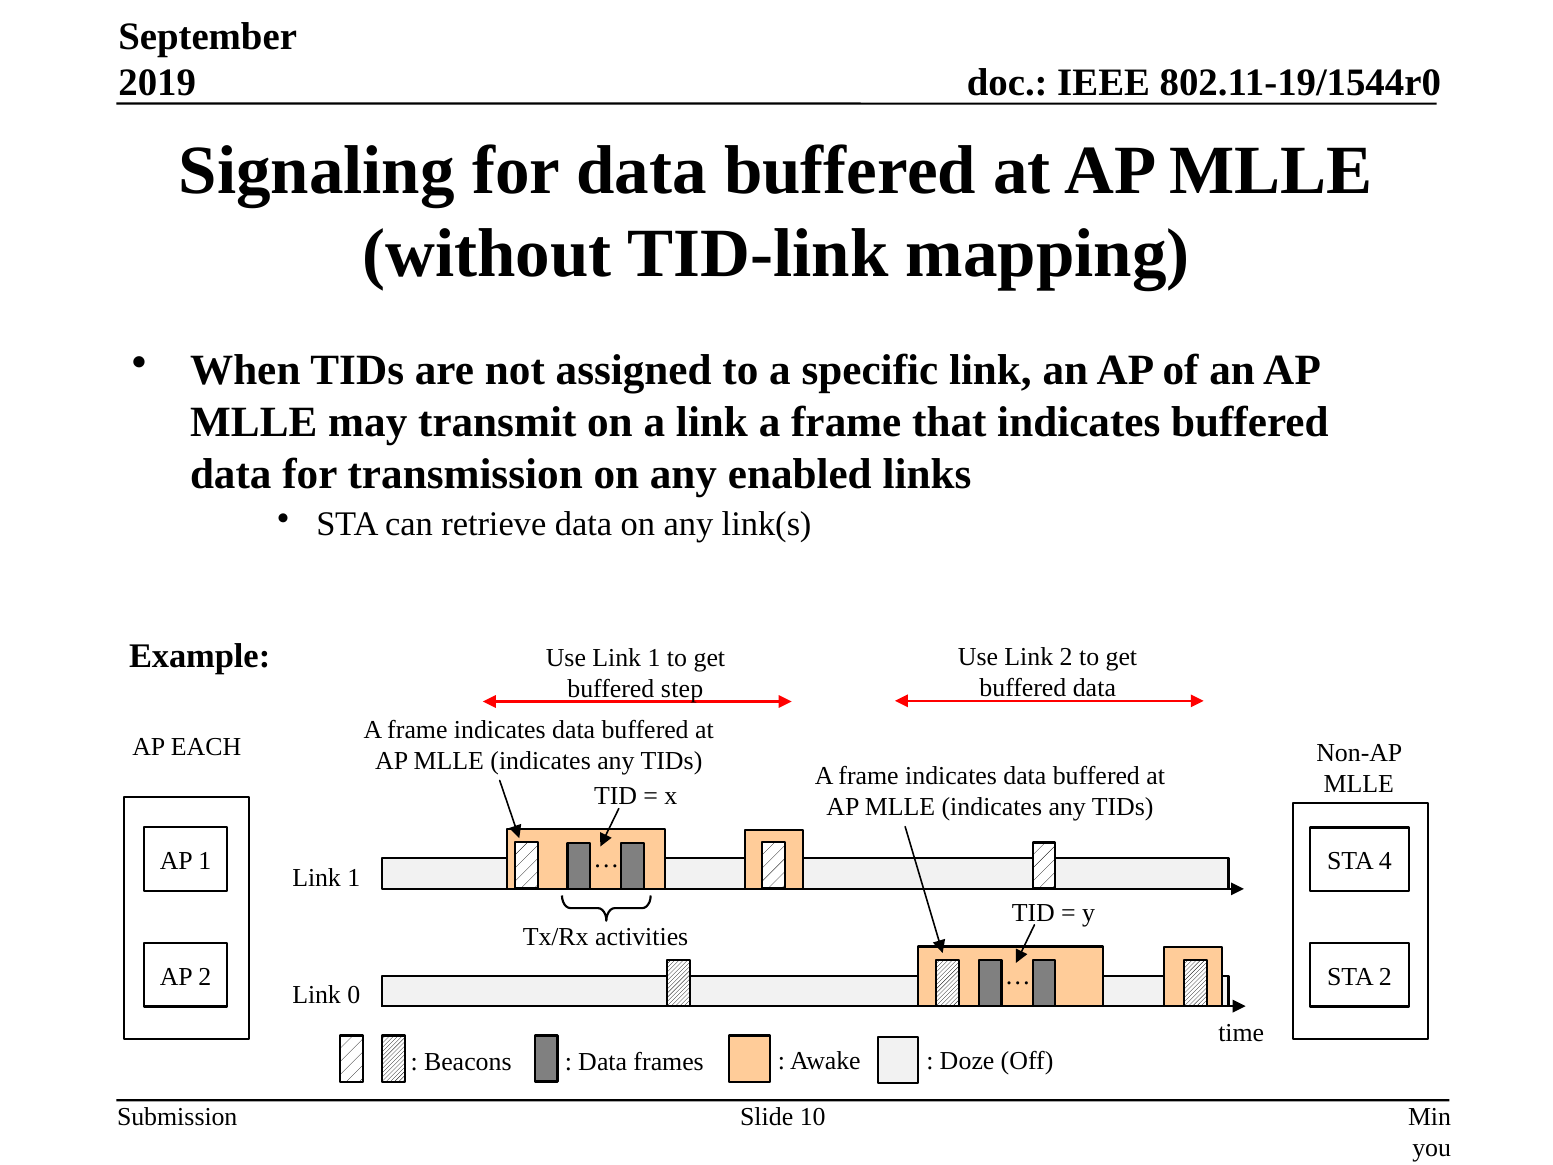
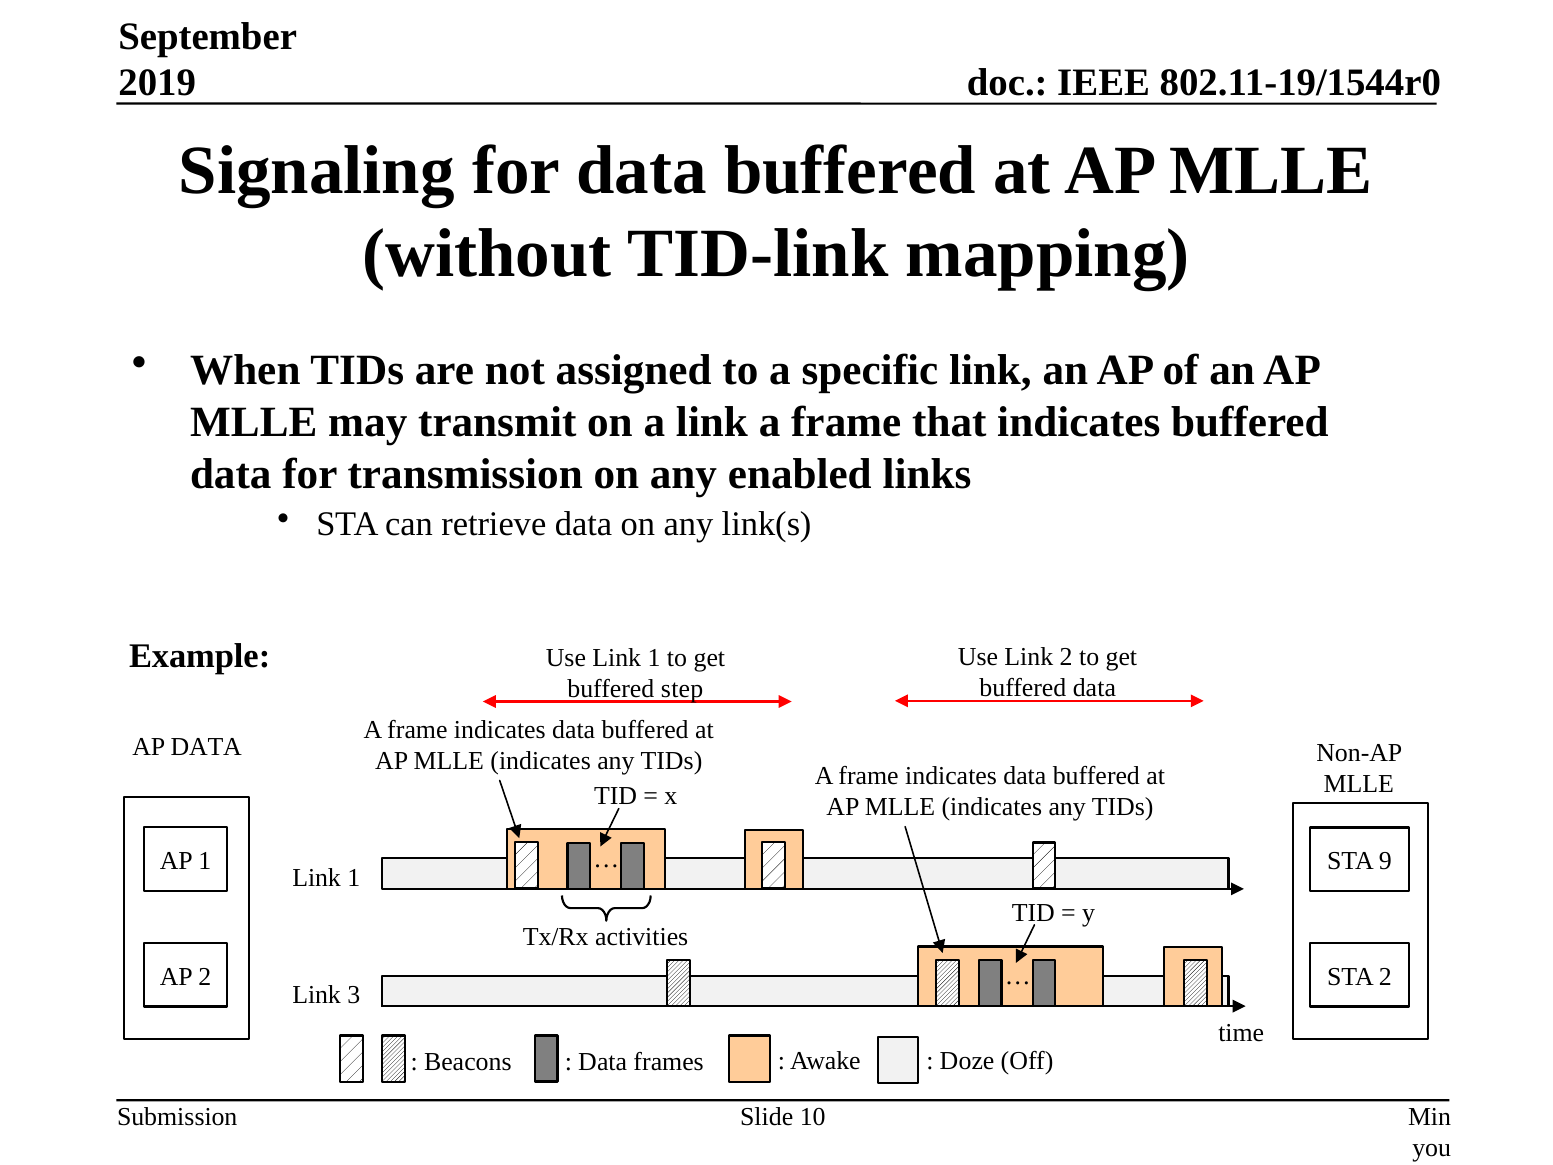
AP EACH: EACH -> DATA (206, 747)
4: 4 -> 9 (1385, 861)
0: 0 -> 3 (354, 994)
